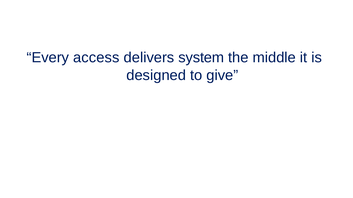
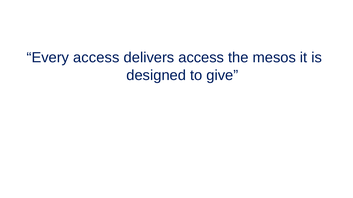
delivers system: system -> access (201, 58)
middle: middle -> mesos (274, 58)
